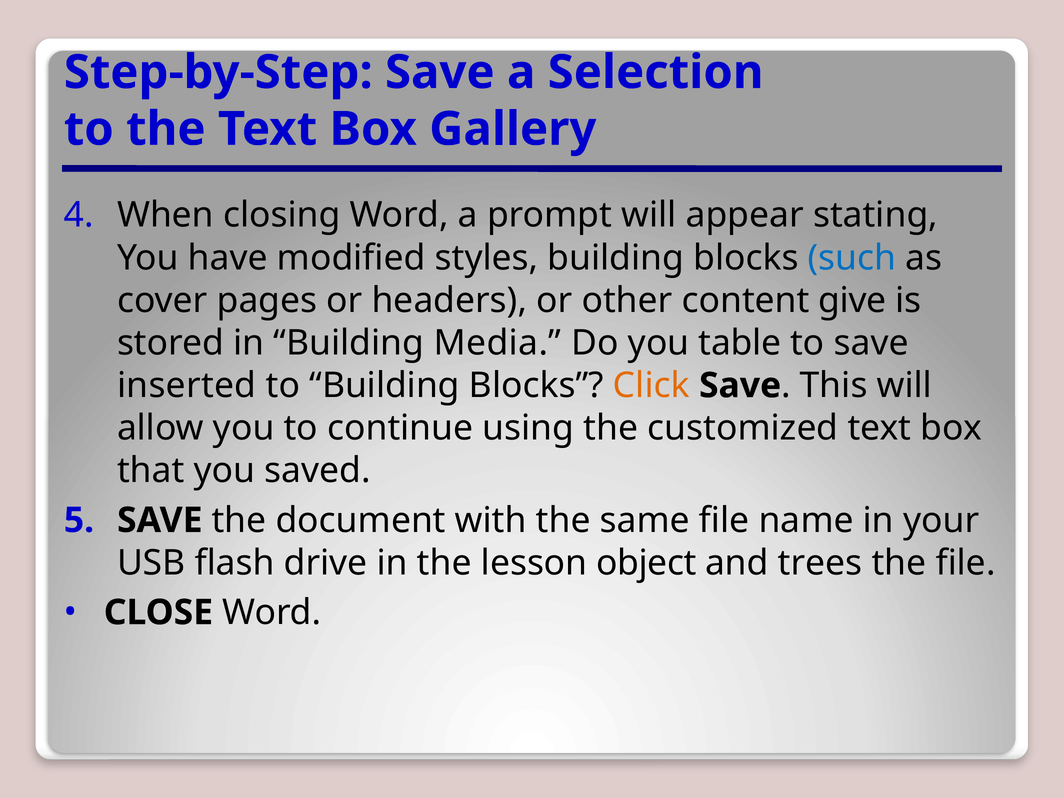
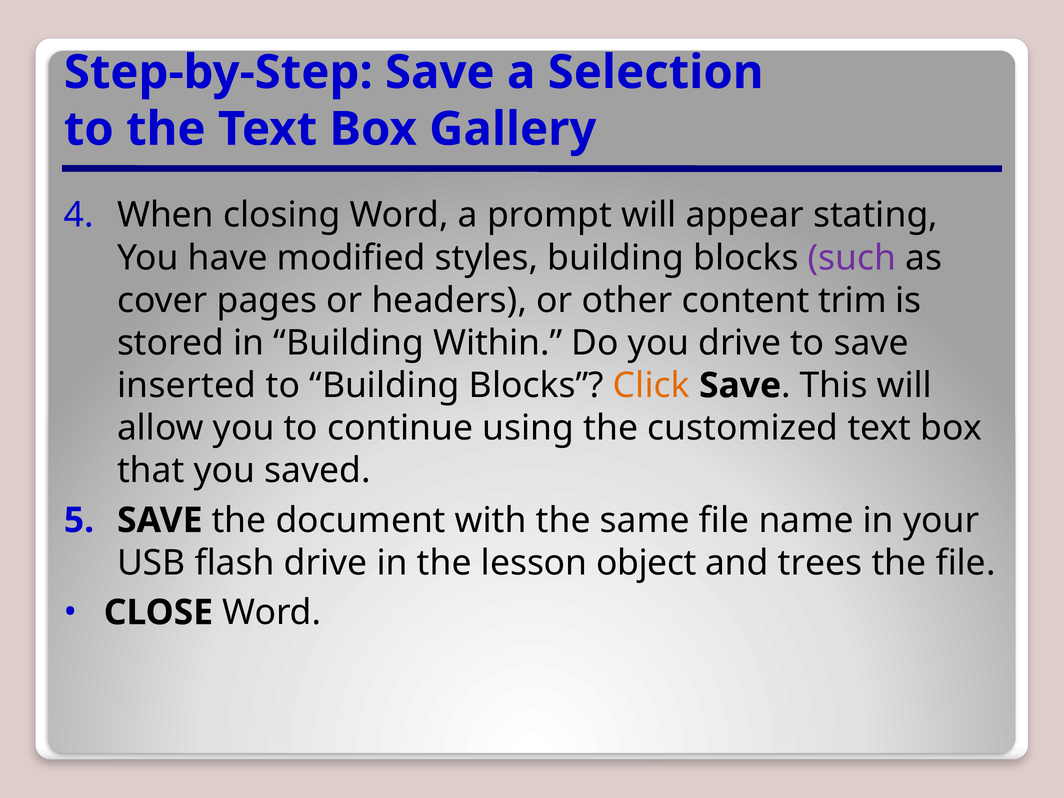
such colour: blue -> purple (852, 258)
give: give -> trim (852, 300)
Media: Media -> Within (498, 343)
you table: table -> drive (740, 343)
